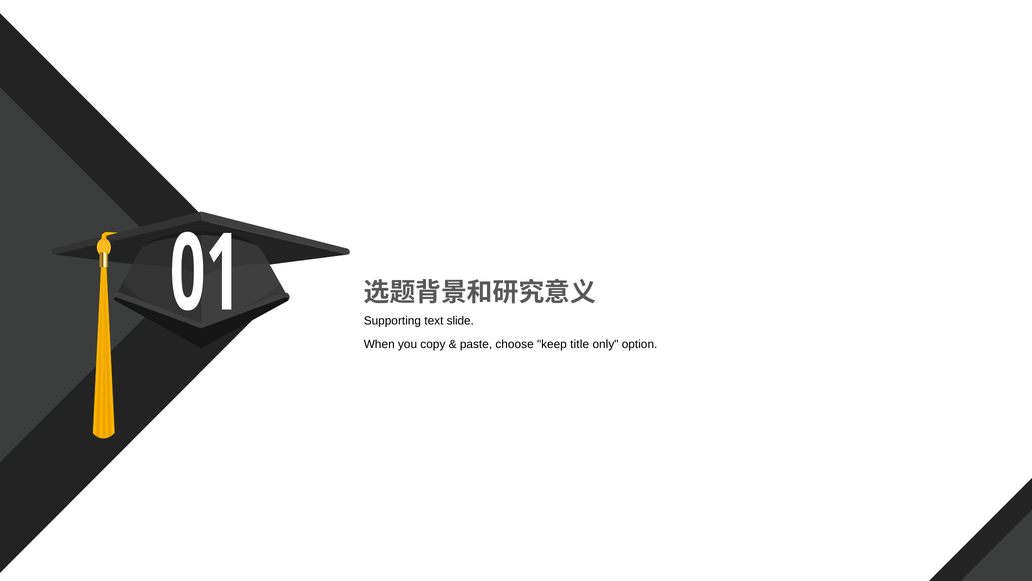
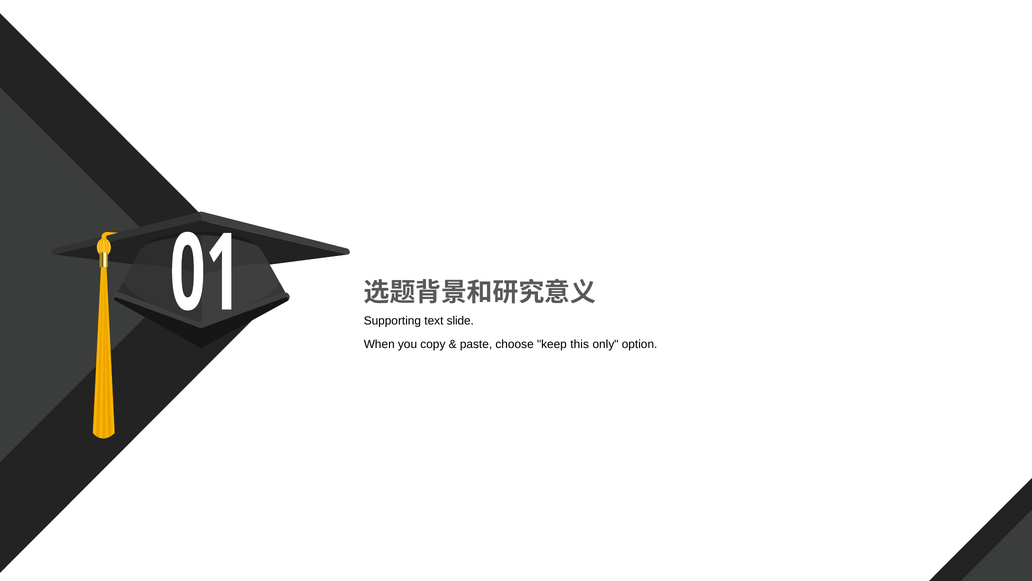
title: title -> this (580, 344)
